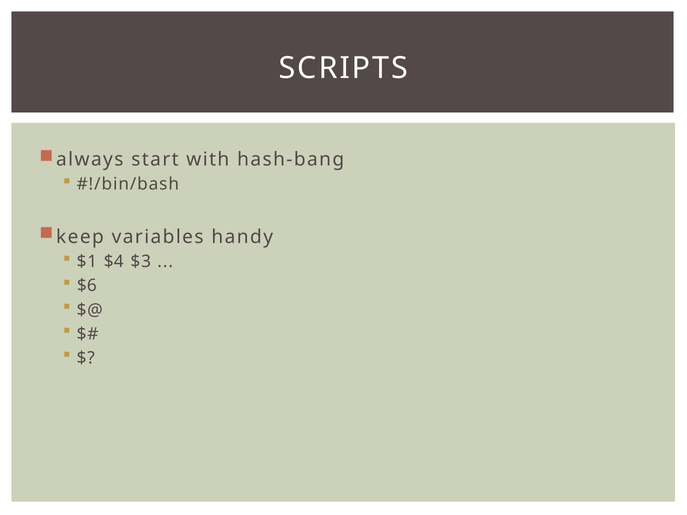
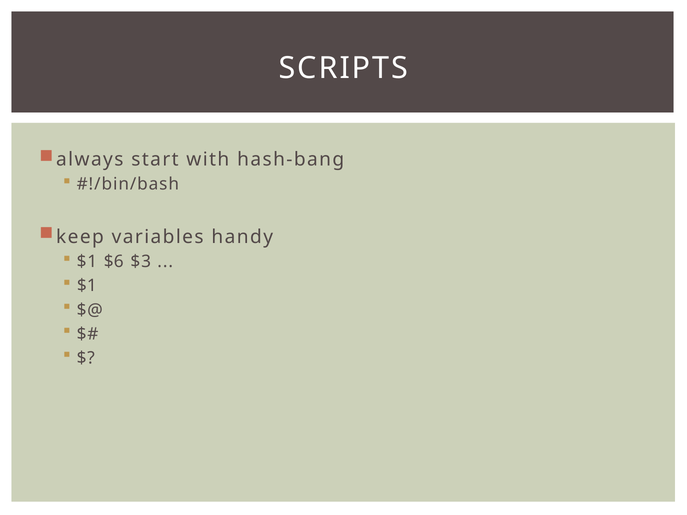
$4: $4 -> $6 (114, 262)
$6: $6 -> $1 (87, 286)
